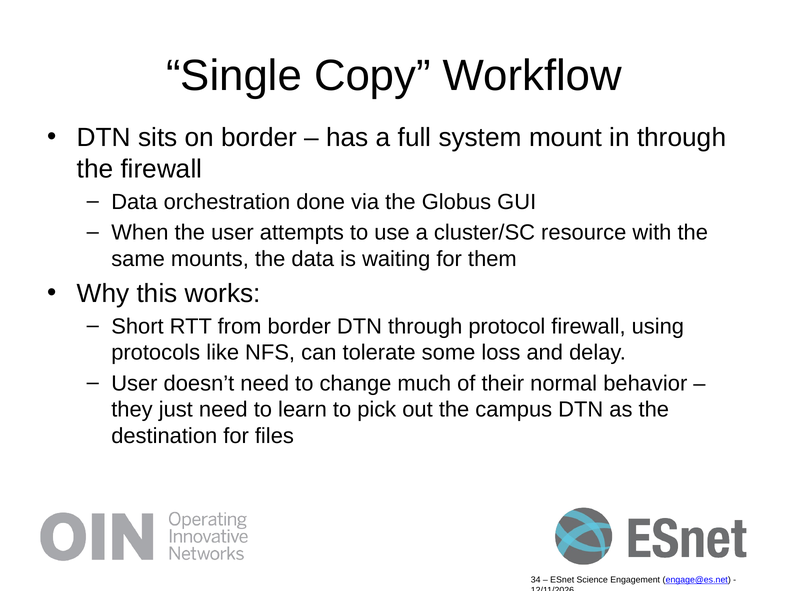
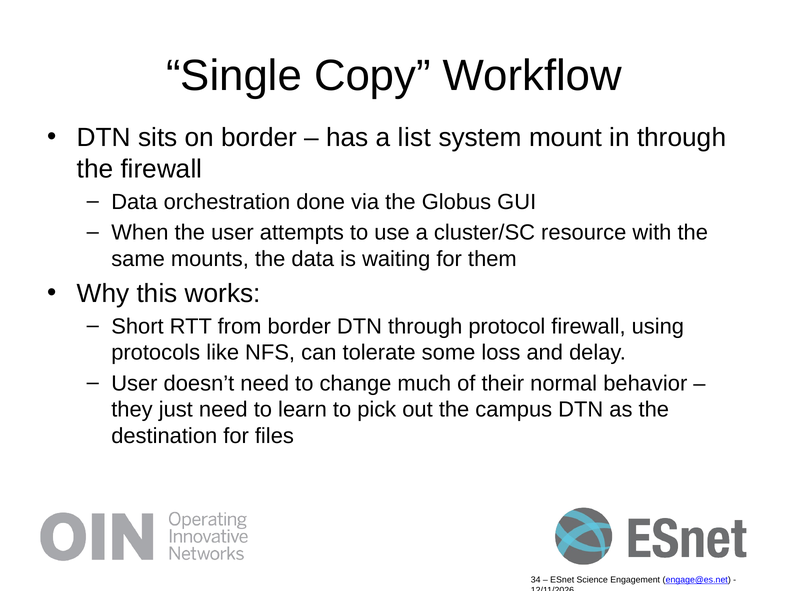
full: full -> list (414, 137)
